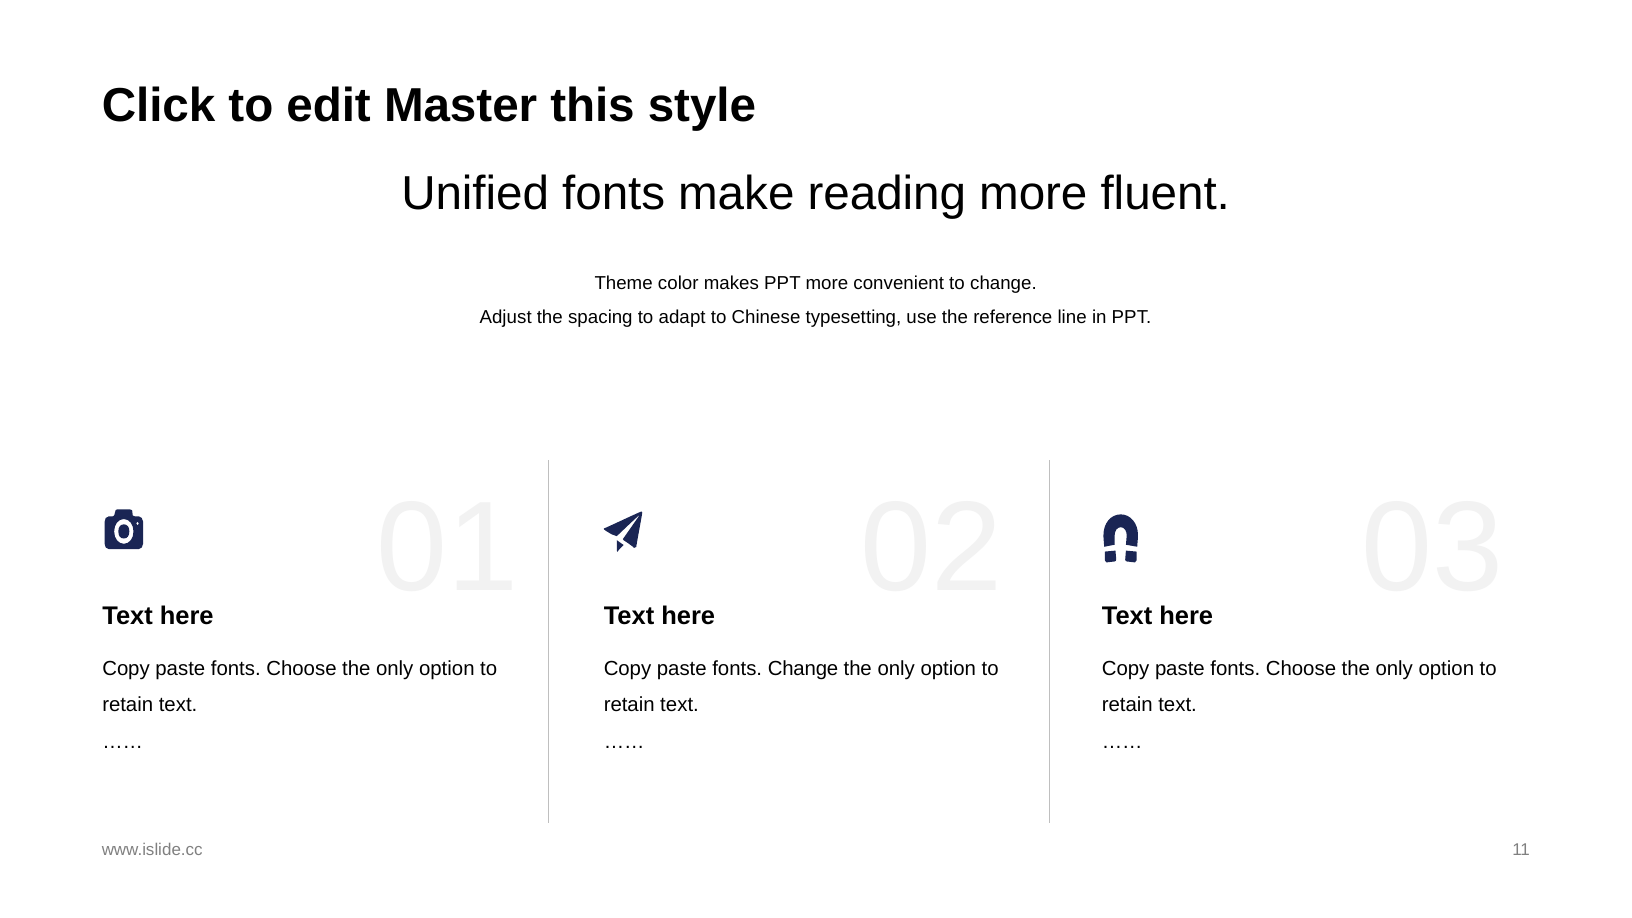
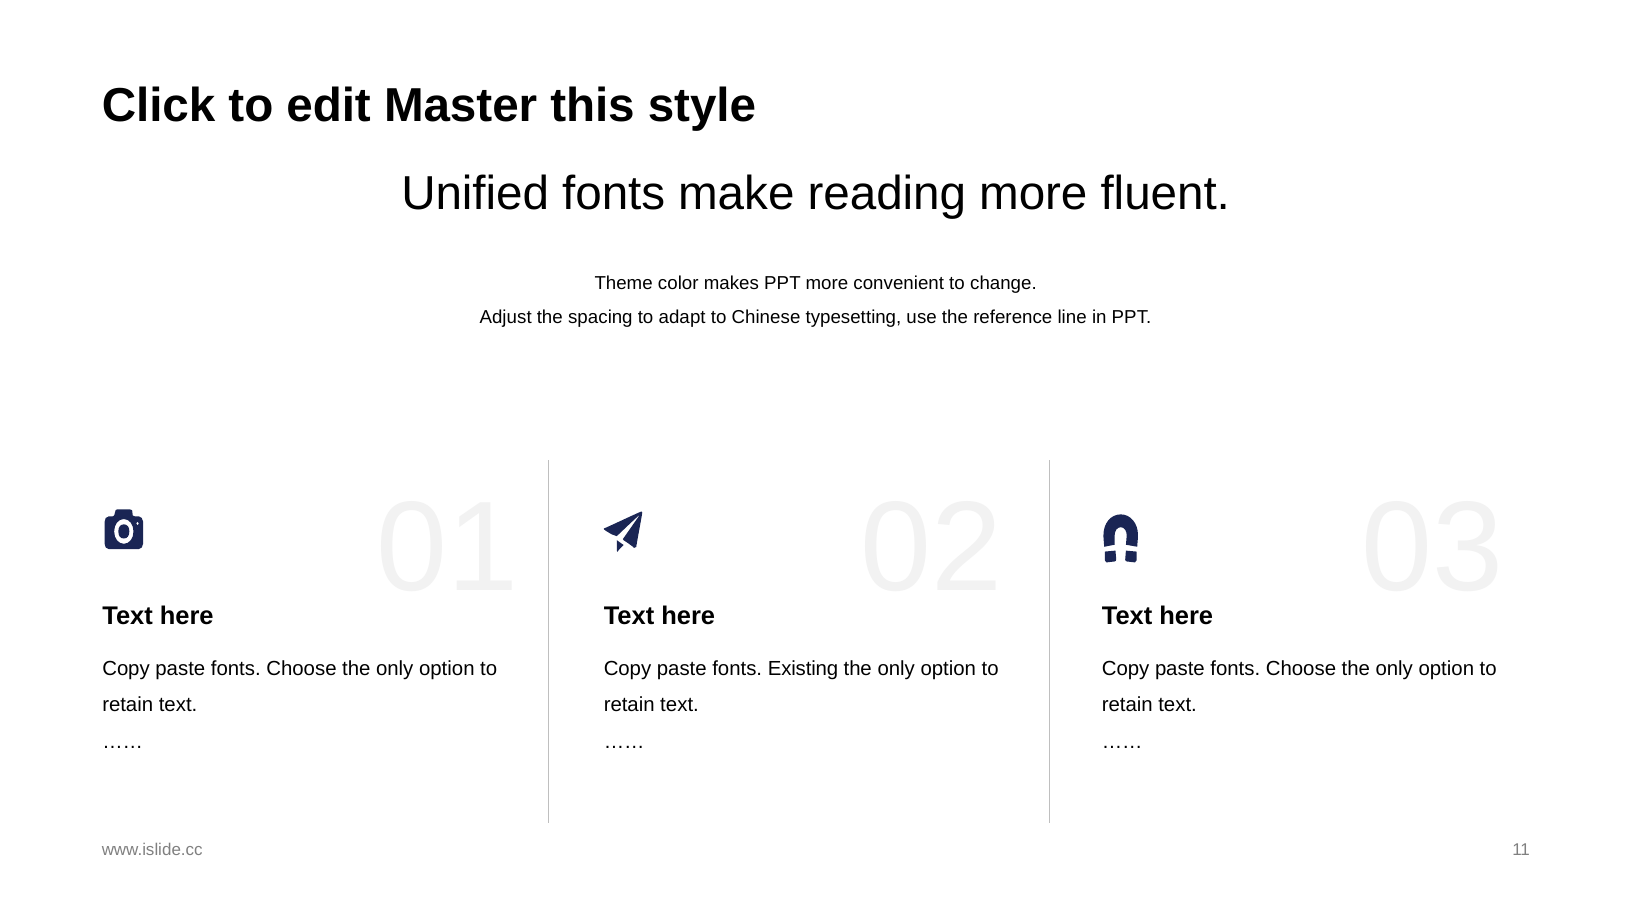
fonts Change: Change -> Existing (803, 668)
